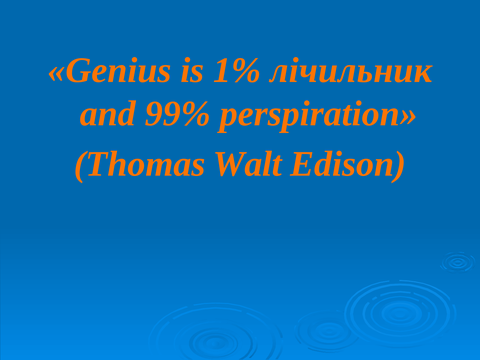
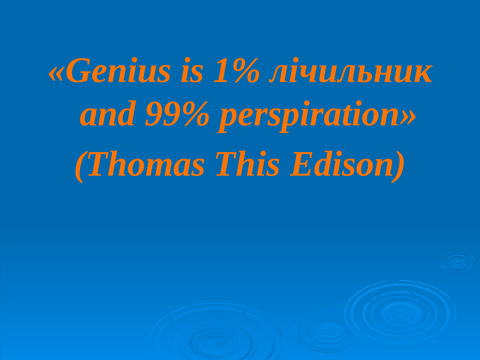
Walt: Walt -> This (247, 164)
